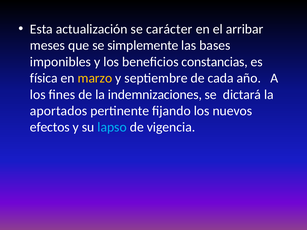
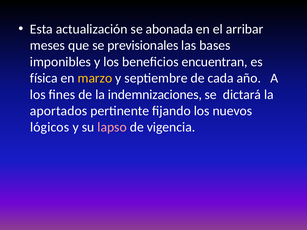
carácter: carácter -> abonada (169, 29)
simplemente: simplemente -> previsionales (143, 45)
constancias: constancias -> encuentran (215, 62)
efectos: efectos -> lógicos (50, 127)
lapso colour: light blue -> pink (112, 127)
